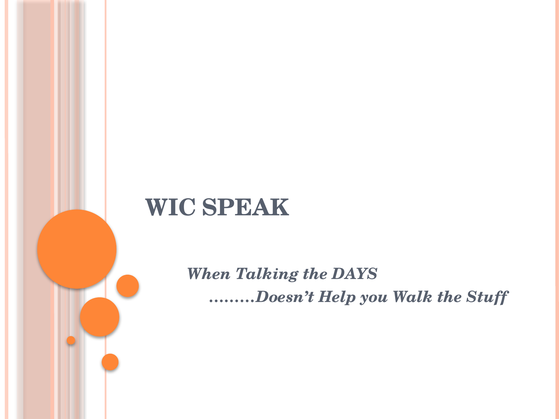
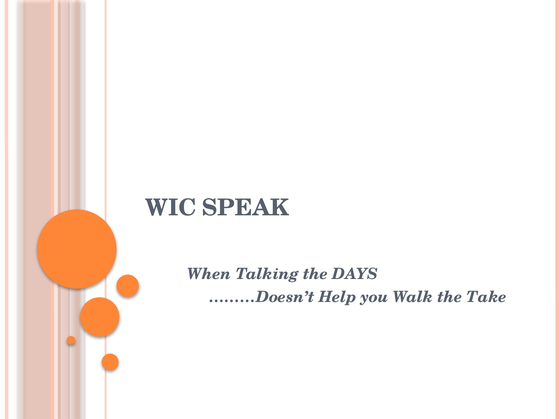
Stuff: Stuff -> Take (487, 297)
